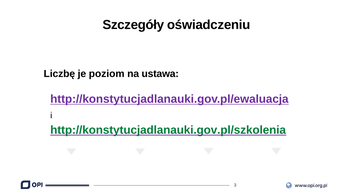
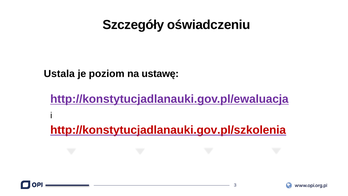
Liczbę: Liczbę -> Ustala (59, 74)
ustawa: ustawa -> ustawę (160, 74)
http://konstytucjadlanauki.gov.pl/szkolenia colour: green -> red (168, 130)
